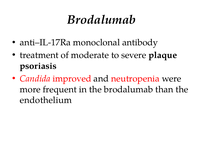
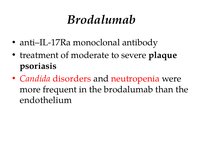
improved: improved -> disorders (72, 79)
